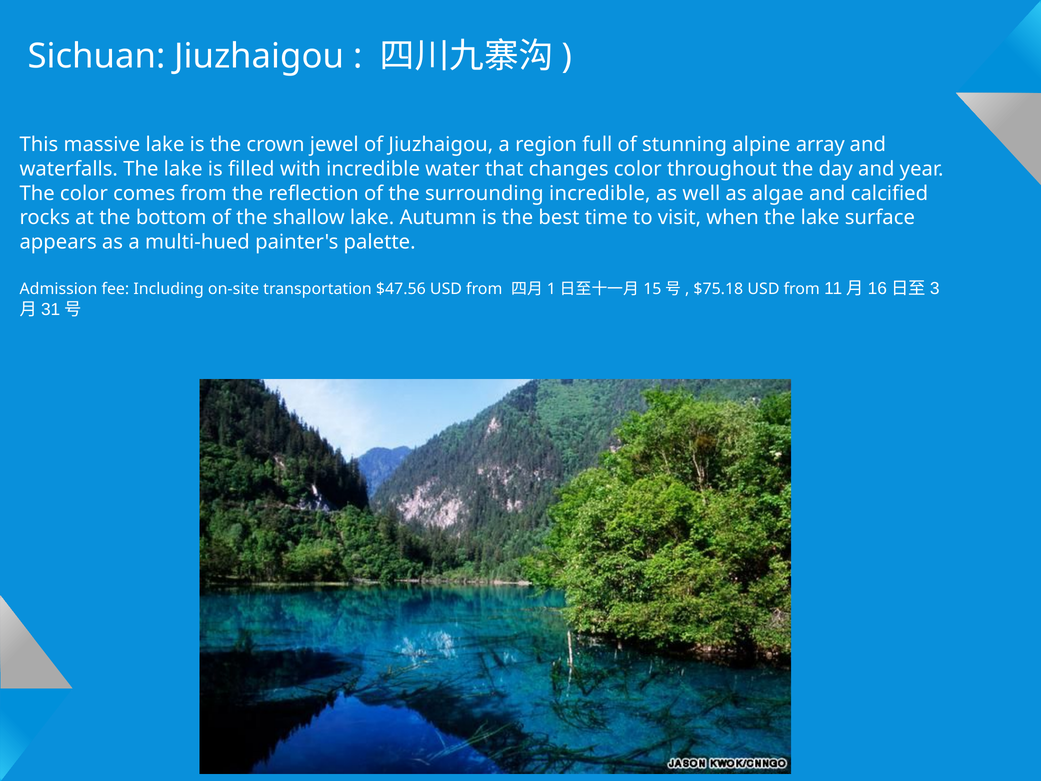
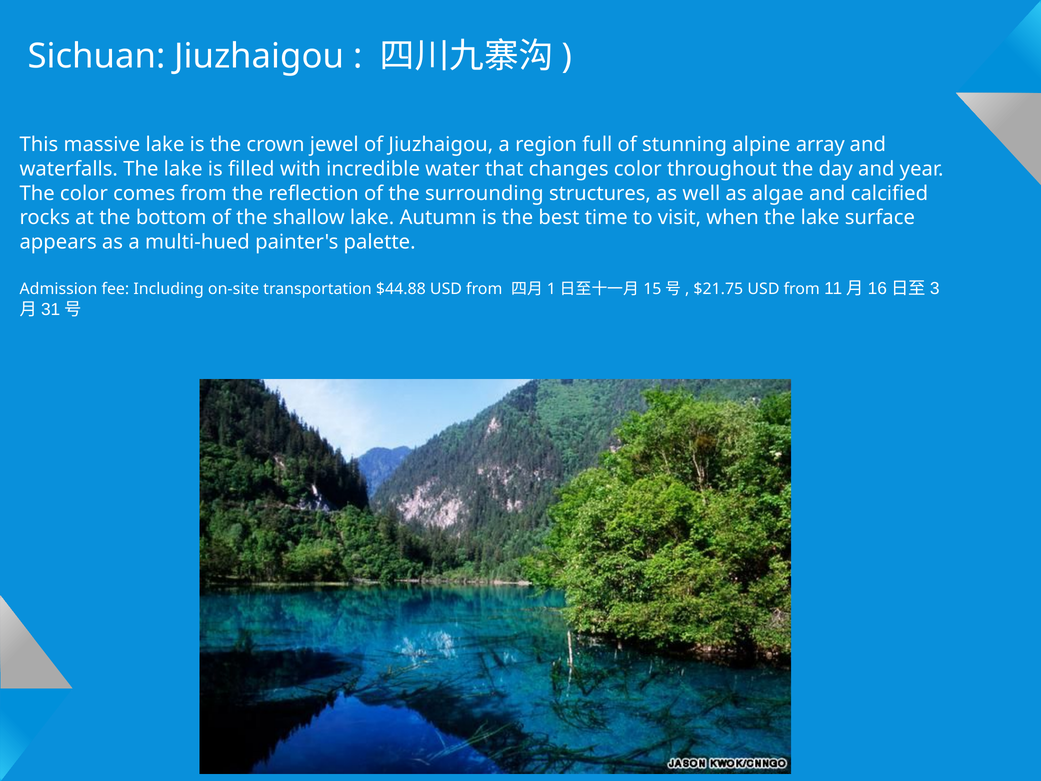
surrounding incredible: incredible -> structures (600, 193)
$47.56: $47.56 -> $44.88 (401, 289)
$75.18: $75.18 -> $21.75 (718, 289)
